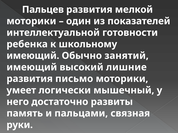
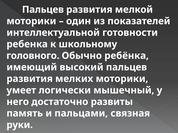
имеющий: имеющий -> головного (33, 56)
занятий: занятий -> ребёнка (127, 56)
высокий лишние: лишние -> пальцев (126, 67)
письмо: письмо -> мелких (74, 79)
